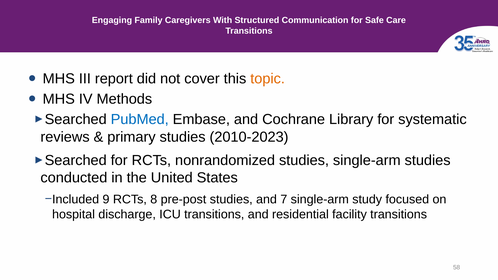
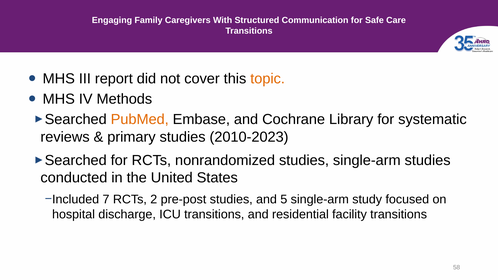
PubMed colour: blue -> orange (140, 120)
9: 9 -> 7 (106, 200)
8: 8 -> 2 (154, 200)
7: 7 -> 5 (284, 200)
